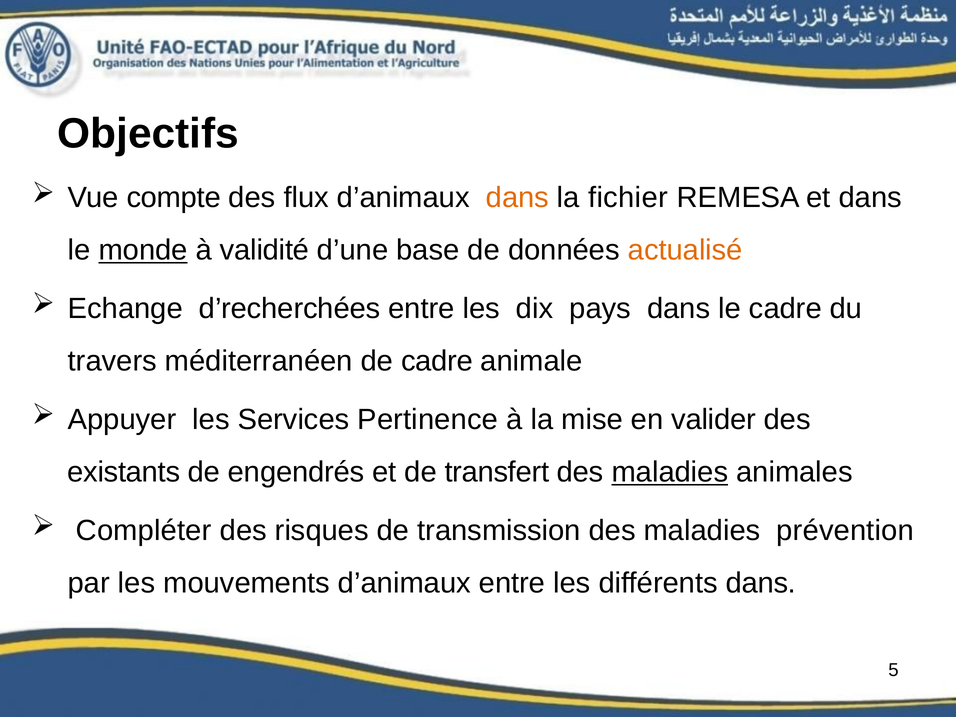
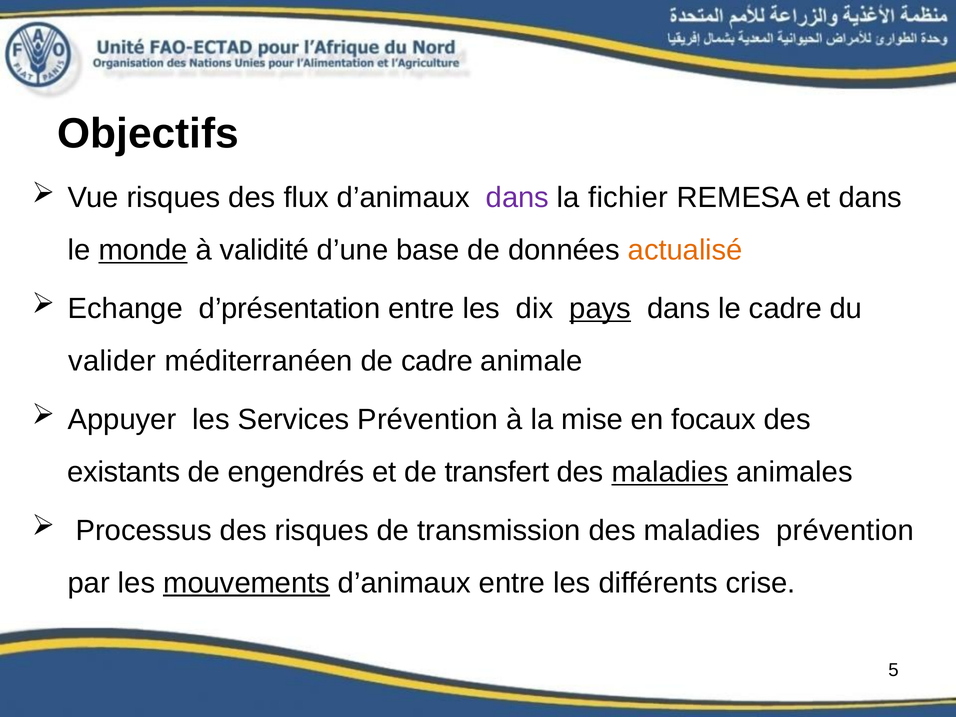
Vue compte: compte -> risques (174, 198)
dans colour: orange -> purple (517, 198)
d’recherchées: d’recherchées -> d’présentation (290, 309)
pays underline: none -> present (600, 309)
travers: travers -> valider (112, 361)
Services Pertinence: Pertinence -> Prévention (428, 420)
valider: valider -> focaux (714, 420)
Compléter: Compléter -> Processus (144, 530)
mouvements underline: none -> present (247, 583)
différents dans: dans -> crise (761, 583)
